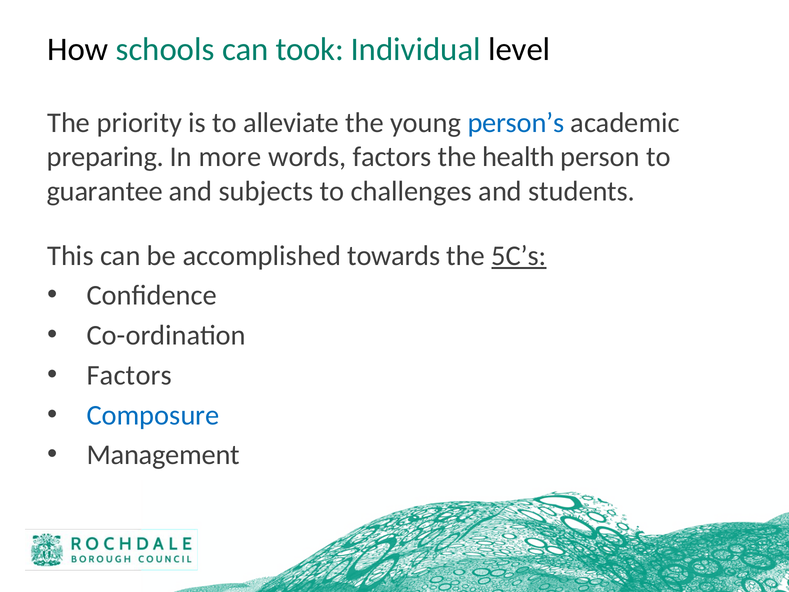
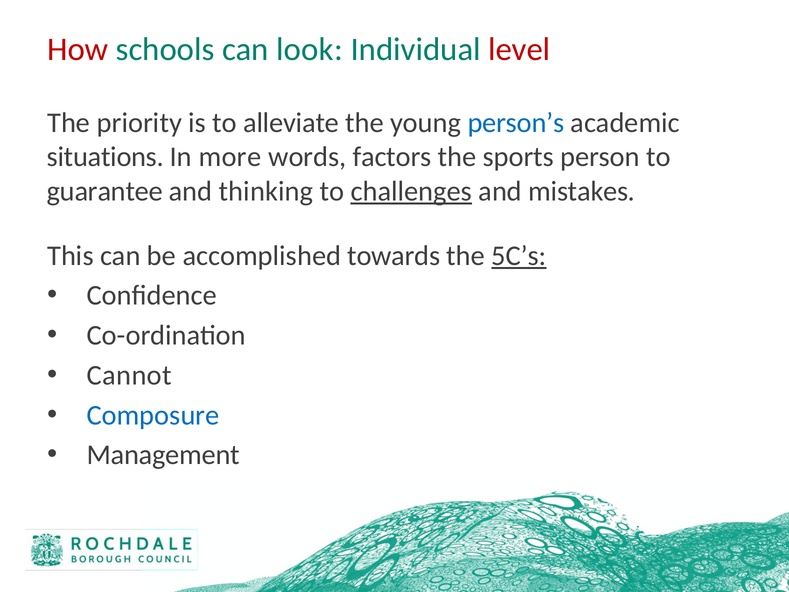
How colour: black -> red (78, 50)
took: took -> look (310, 50)
level colour: black -> red (519, 50)
preparing: preparing -> situations (105, 157)
health: health -> sports (518, 157)
subjects: subjects -> thinking (266, 191)
challenges underline: none -> present (411, 191)
students: students -> mistakes (582, 191)
Factors: Factors -> Cannot (129, 375)
